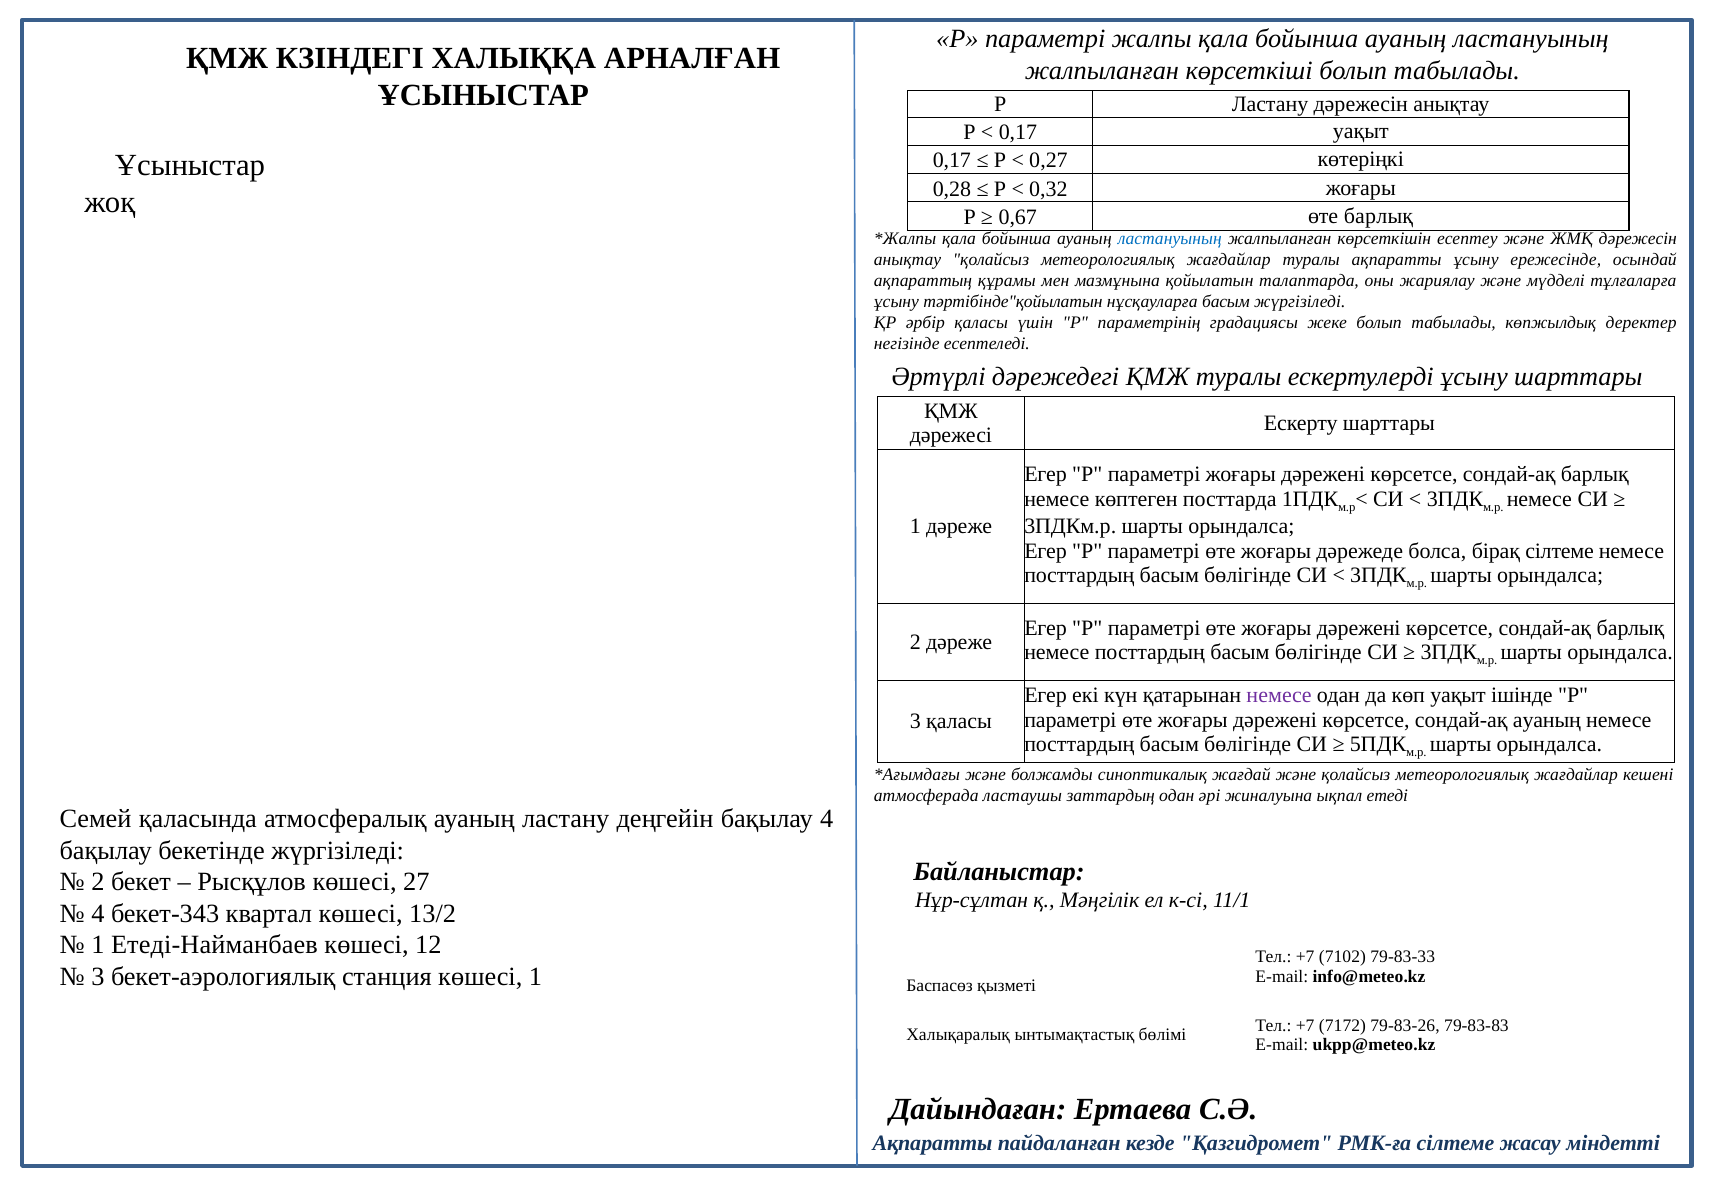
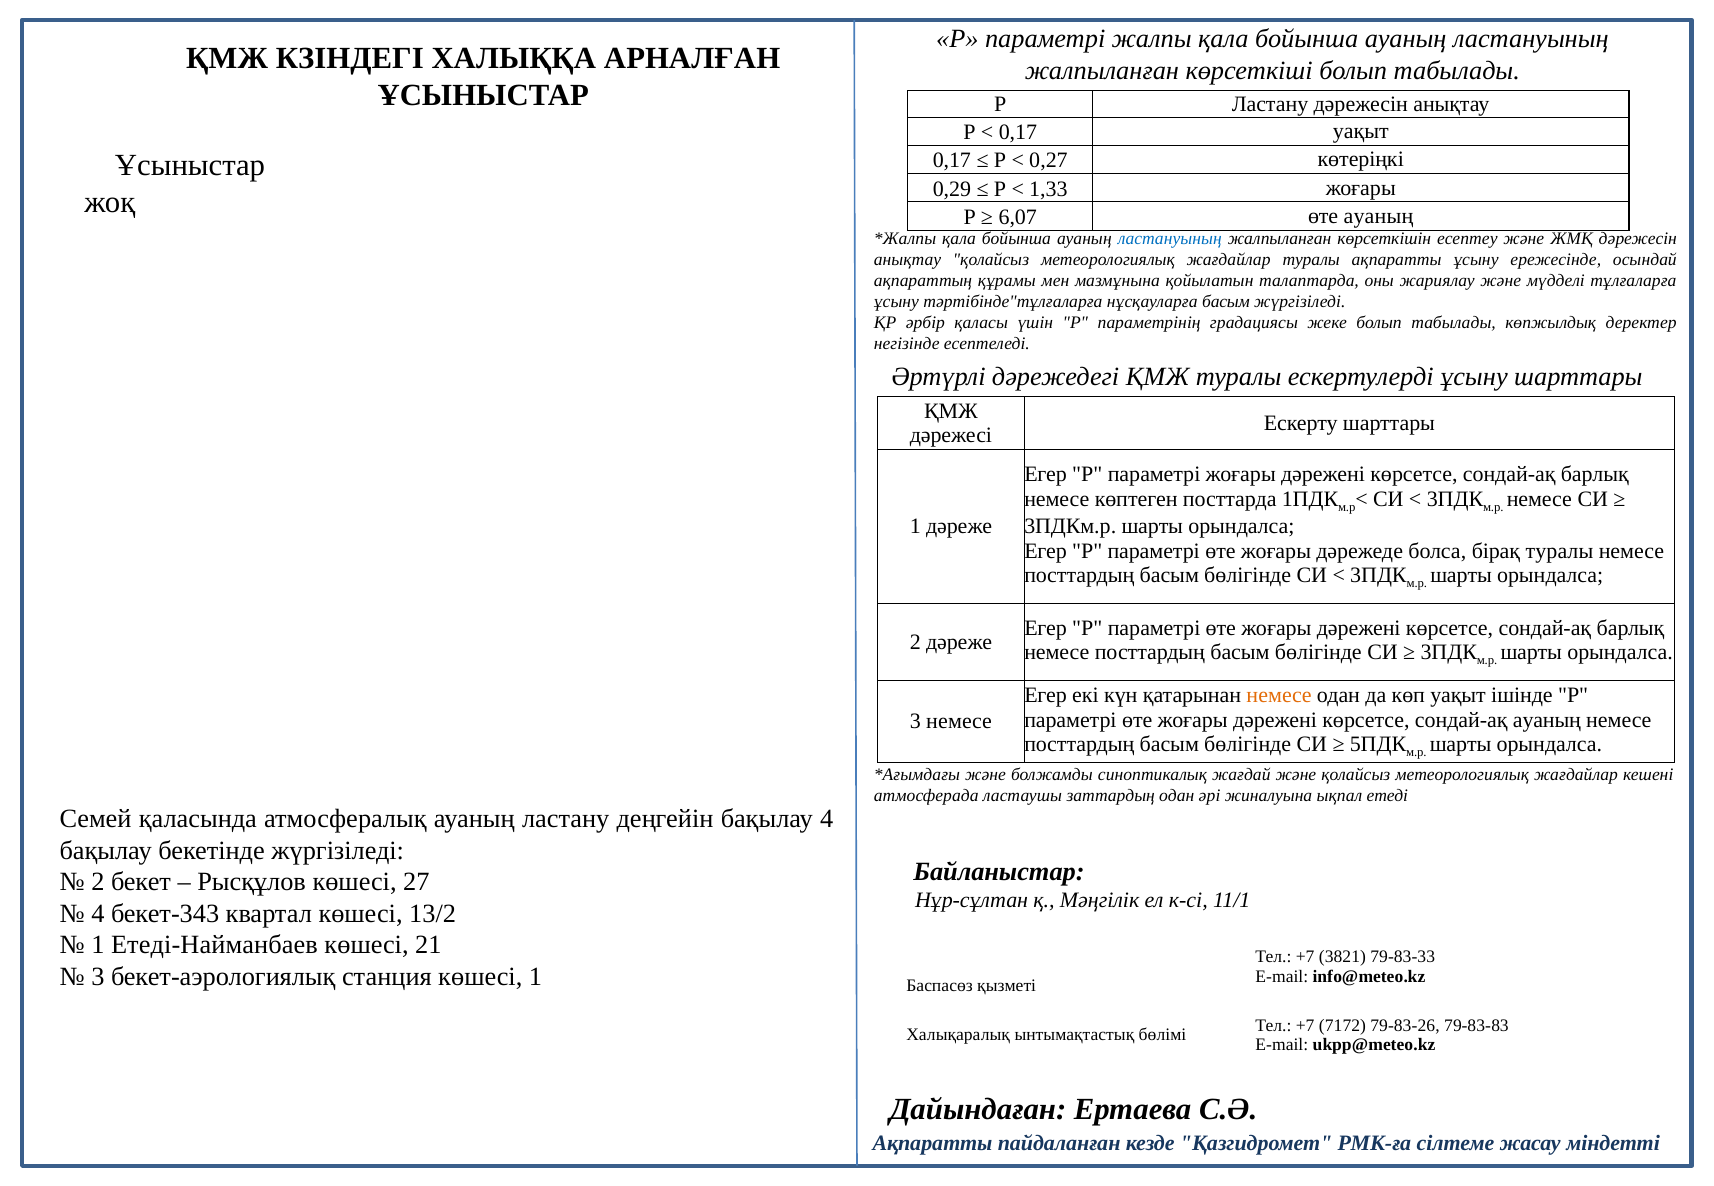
0,28: 0,28 -> 0,29 (952, 189)
0,32: 0,32 -> 1,33 (1048, 189)
0,67: 0,67 -> 6,07 (1018, 217)
өте барлық: барлық -> ауаның (1378, 216)
тәртібінде"қойылатын: тәртібінде"қойылатын -> тәртібінде"тұлғаларға (1013, 302)
бірақ сілтеме: сілтеме -> туралы (1559, 551)
немесе colour: purple -> orange (1279, 696)
3 қаласы: қаласы -> немесе (959, 722)
12: 12 -> 21 (428, 946)
7102: 7102 -> 3821 (1342, 957)
